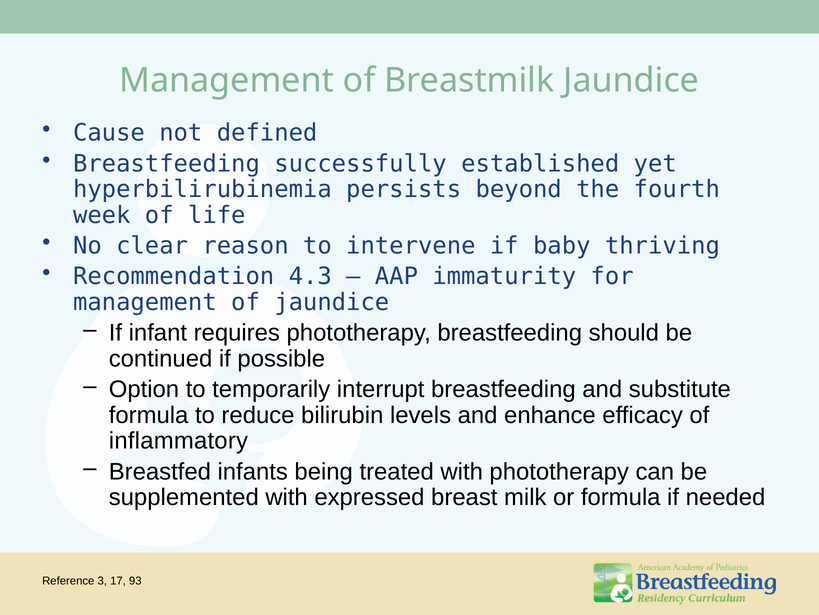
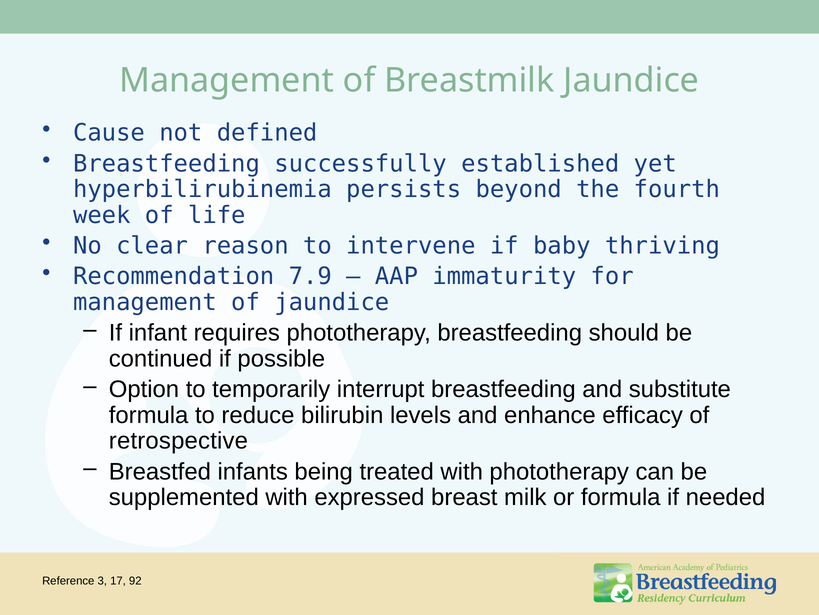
4.3: 4.3 -> 7.9 (310, 276)
inflammatory: inflammatory -> retrospective (178, 440)
93: 93 -> 92 (135, 580)
